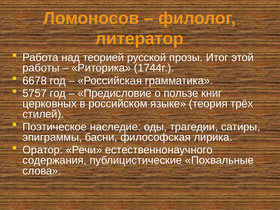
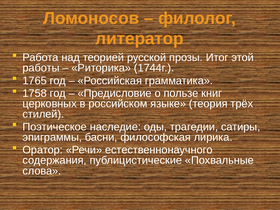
6678: 6678 -> 1765 (35, 81)
5757: 5757 -> 1758 (35, 93)
